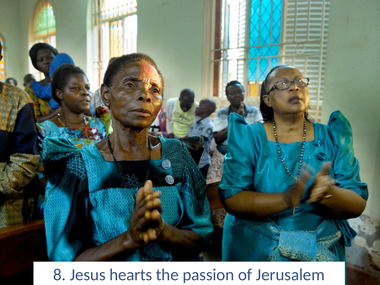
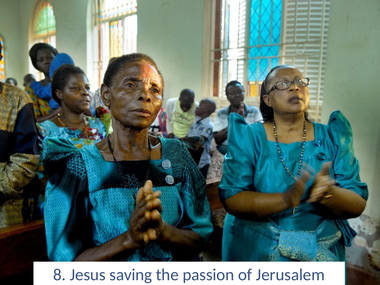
hearts: hearts -> saving (131, 275)
